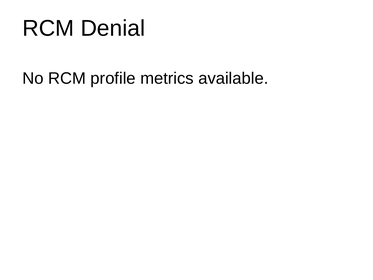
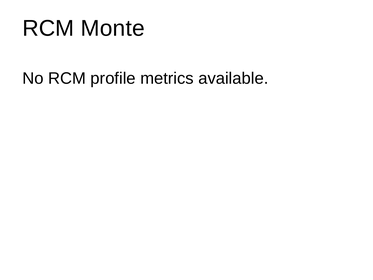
Denial: Denial -> Monte (113, 28)
